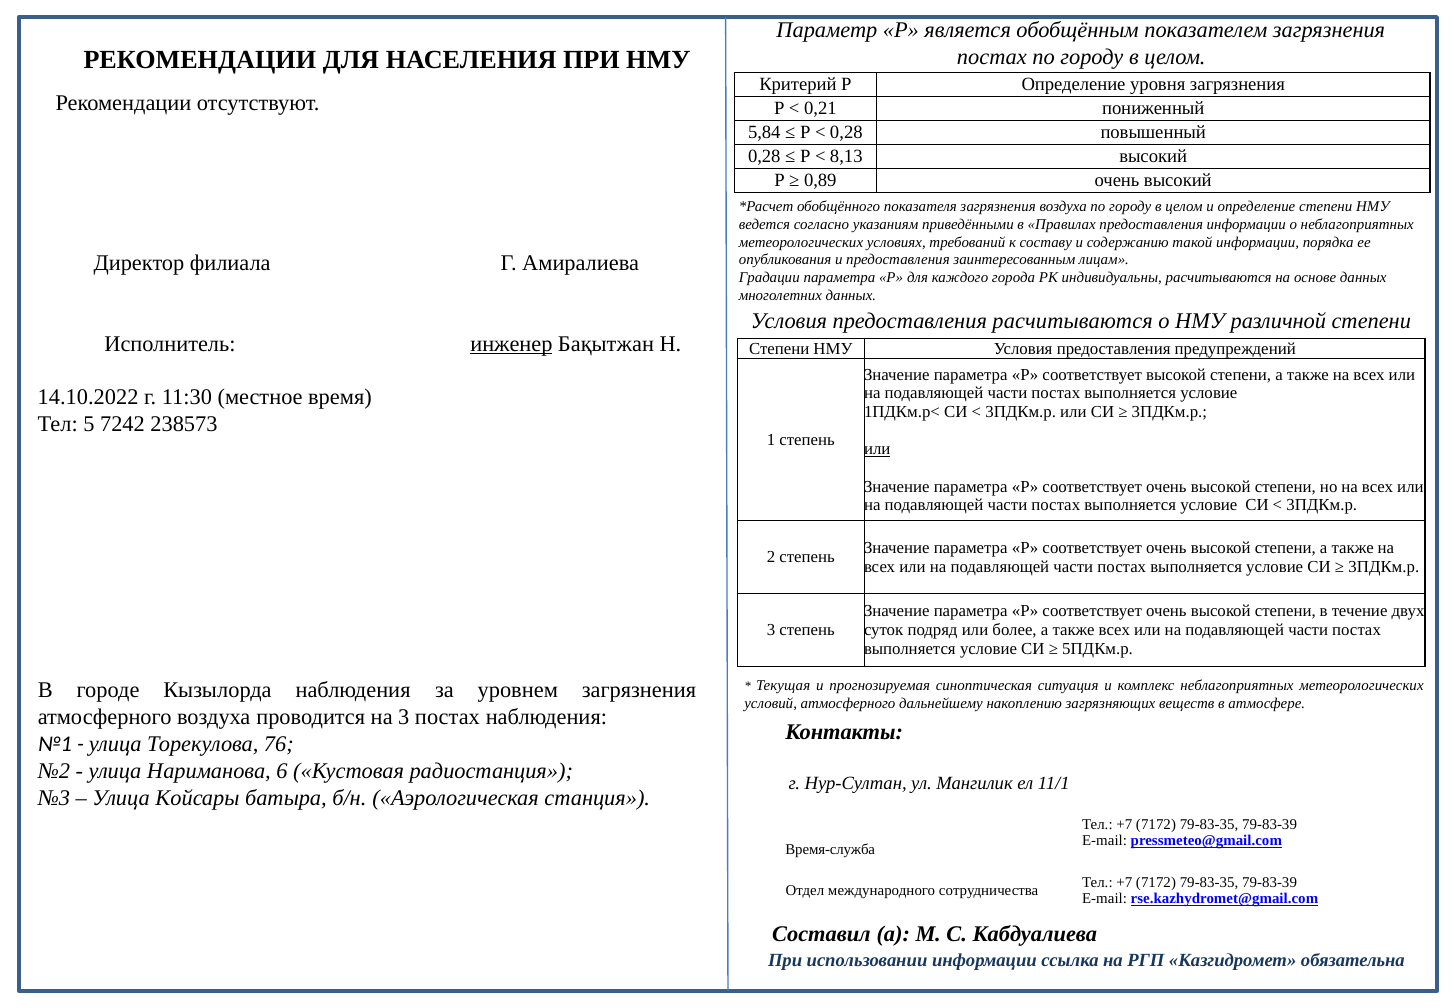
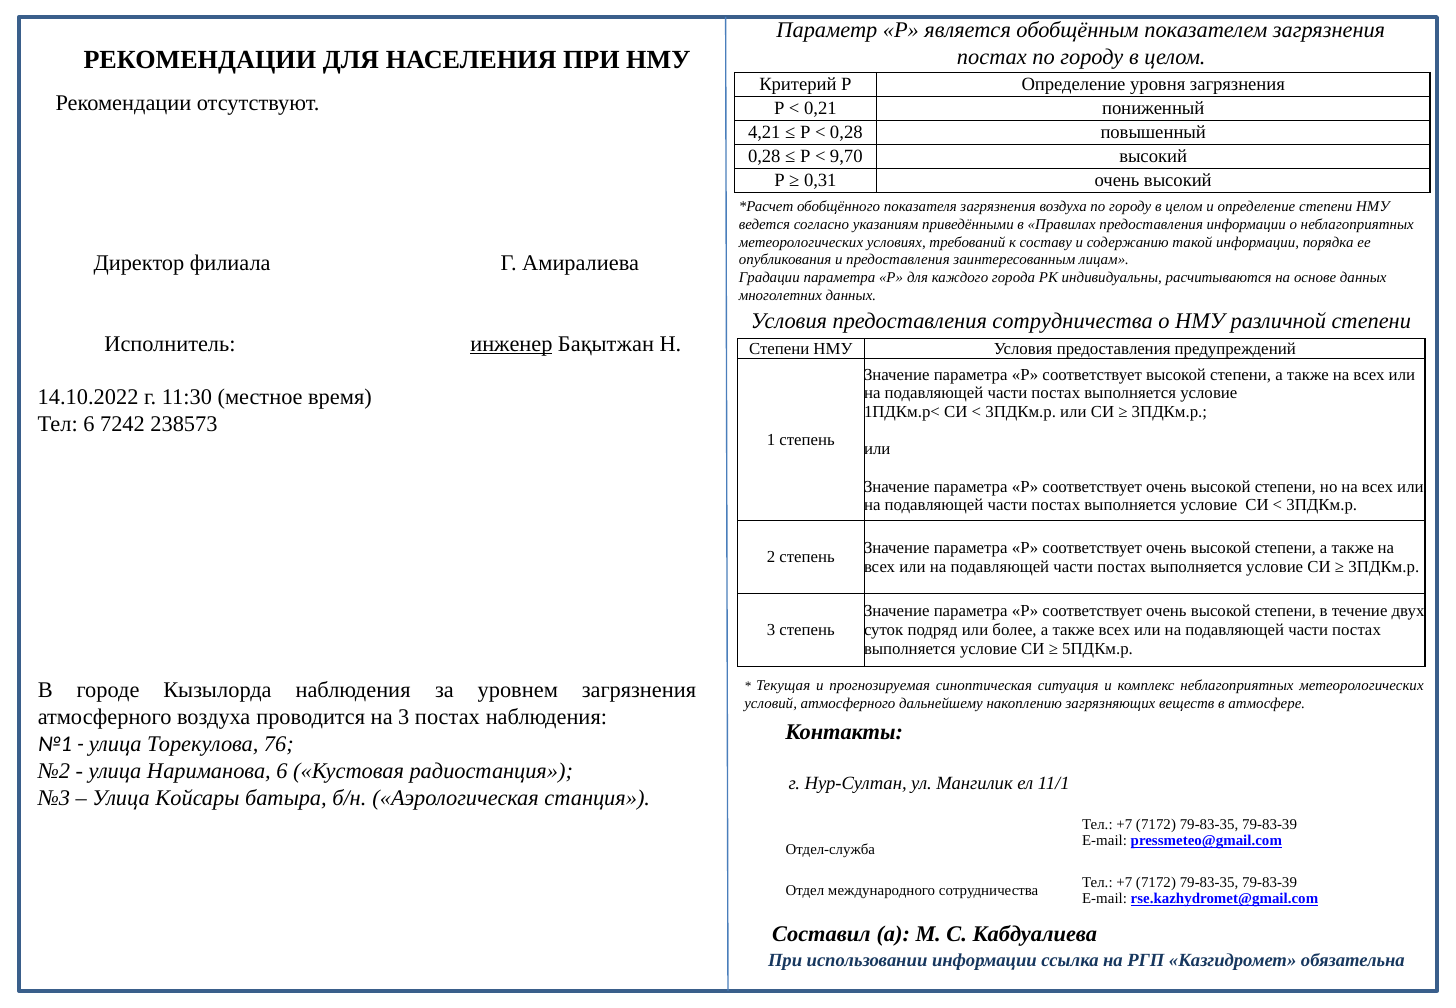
5,84: 5,84 -> 4,21 (764, 132)
8,13: 8,13 -> 9,70 (846, 156)
0,89: 0,89 -> 0,31 (820, 180)
предоставления расчитываются: расчитываются -> сотрудничества (1073, 322)
Тел 5: 5 -> 6 (89, 424)
или underline: present -> none (877, 449)
Время-служба: Время-служба -> Отдел-служба (830, 849)
